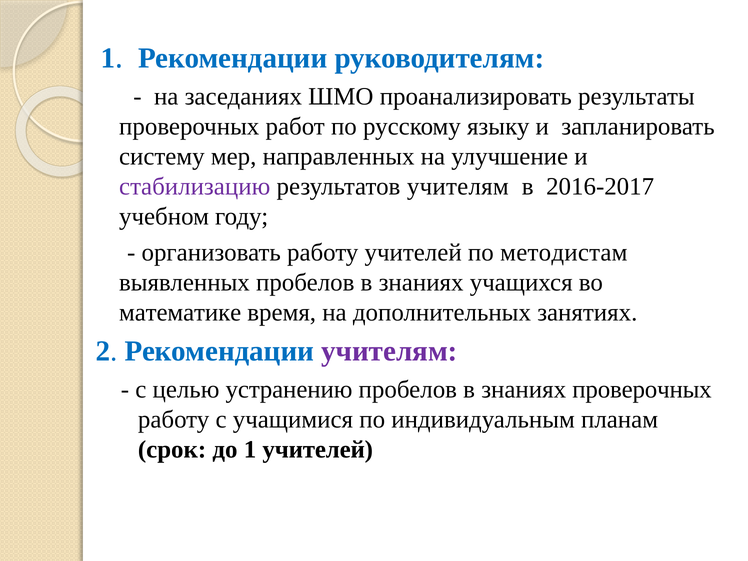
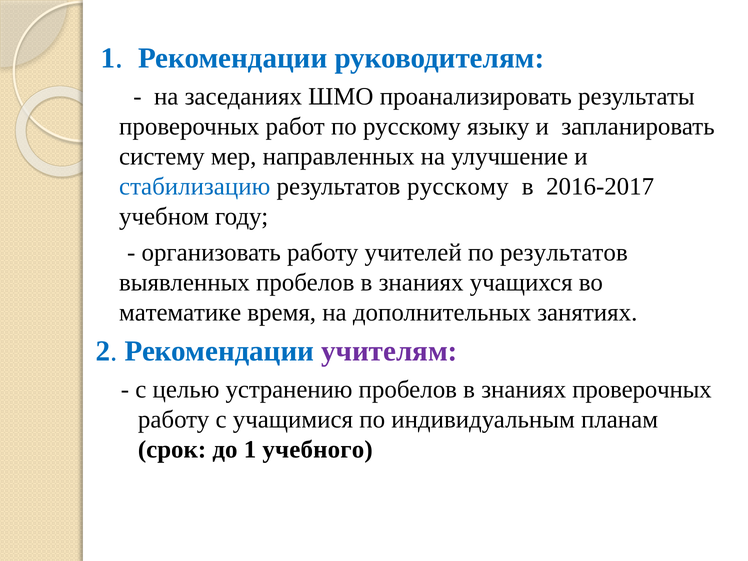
стабилизацию colour: purple -> blue (195, 186)
результатов учителям: учителям -> русскому (458, 186)
по методистам: методистам -> результатов (564, 252)
1 учителей: учителей -> учебного (318, 449)
